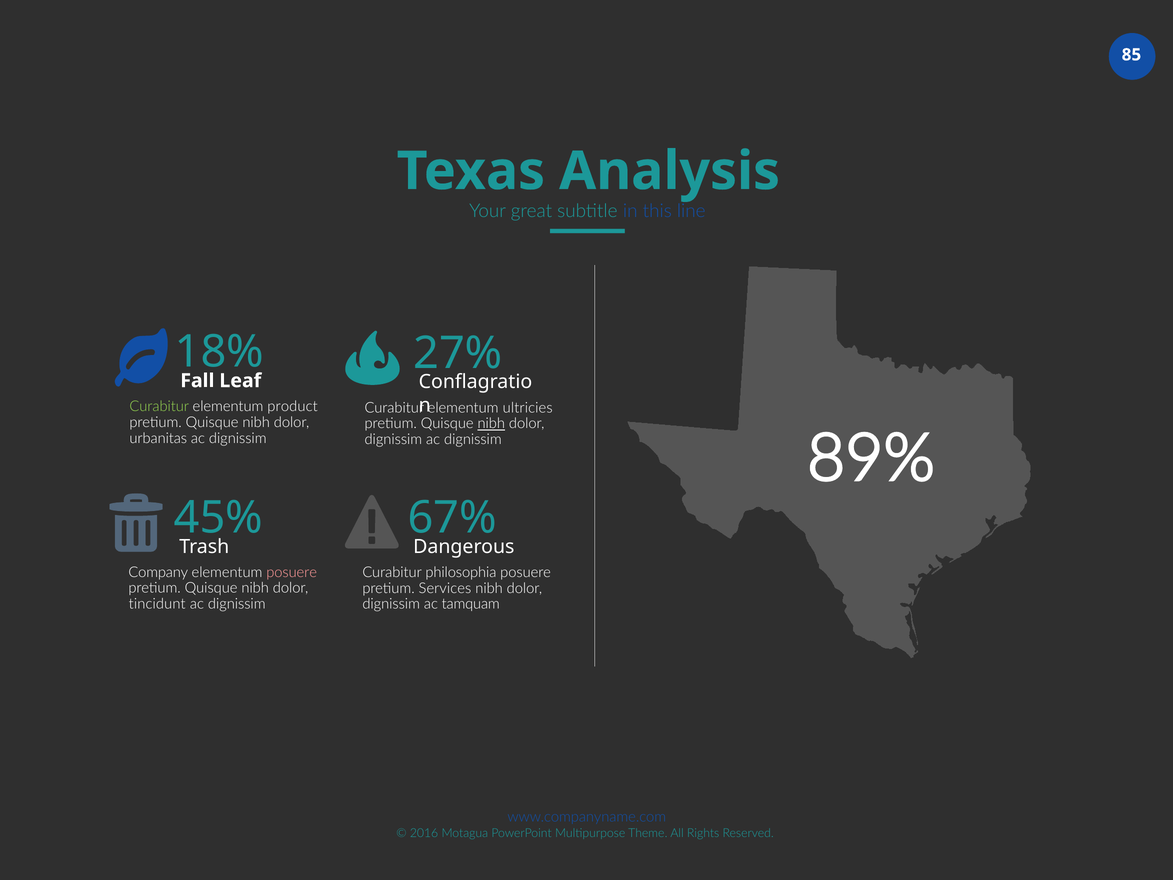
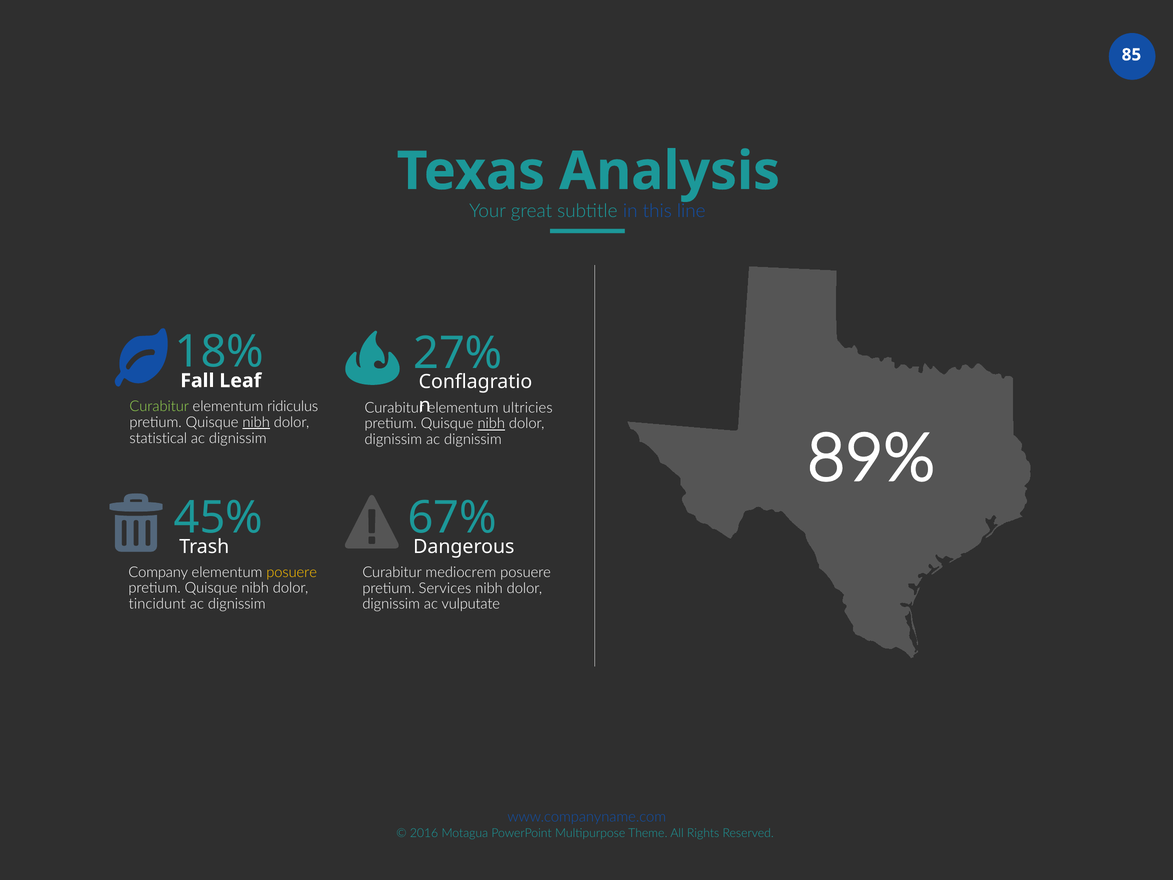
product: product -> ridiculus (293, 406)
nibh underline: none -> present (256, 422)
urbanitas: urbanitas -> statistical (158, 438)
posuere colour: pink -> yellow (292, 572)
philosophia: philosophia -> mediocrem (461, 572)
tamquam: tamquam -> vulputate (471, 604)
